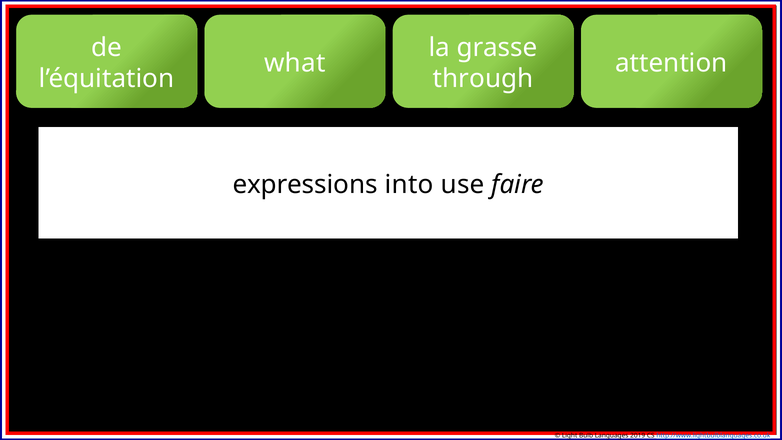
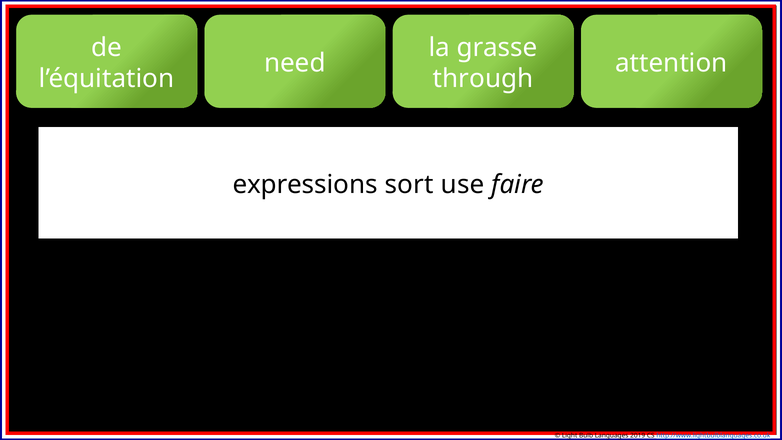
what: what -> need (295, 63)
into: into -> sort (409, 185)
